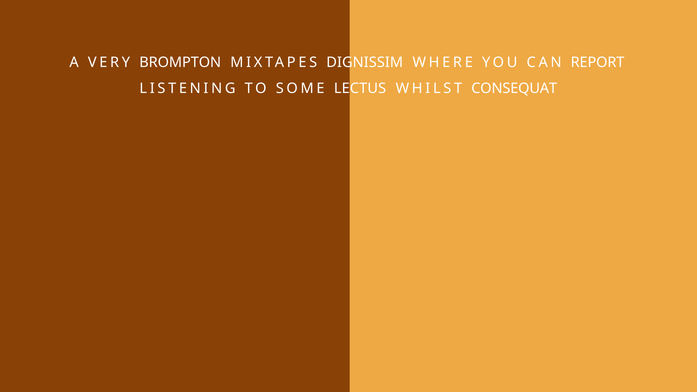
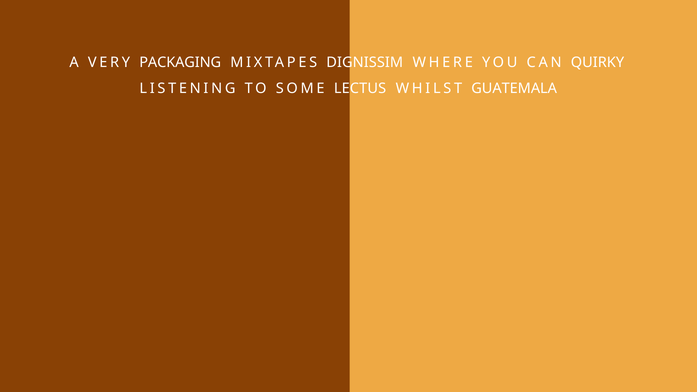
BROMPTON: BROMPTON -> PACKAGING (180, 62)
REPORT: REPORT -> QUIRKY (597, 62)
CONSEQUAT: CONSEQUAT -> GUATEMALA (514, 89)
